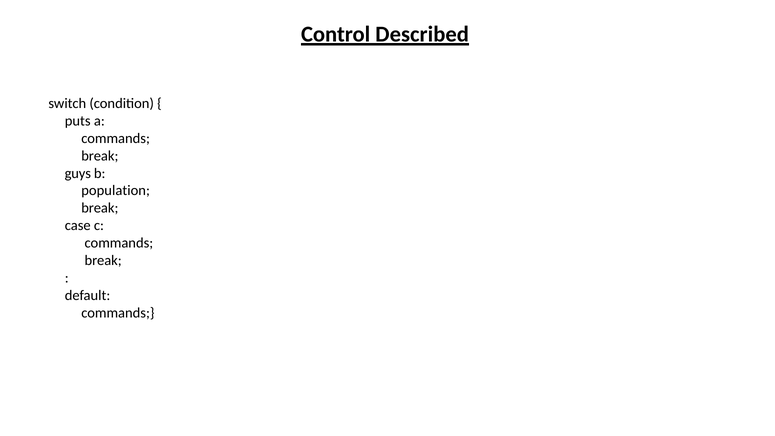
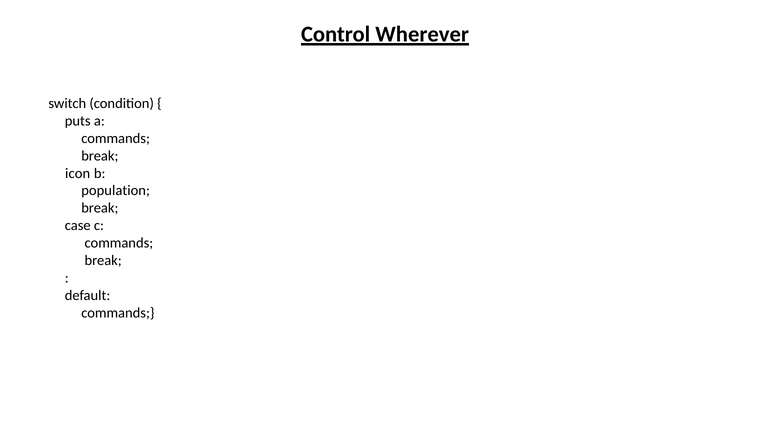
Described: Described -> Wherever (422, 34)
guys: guys -> icon (78, 173)
